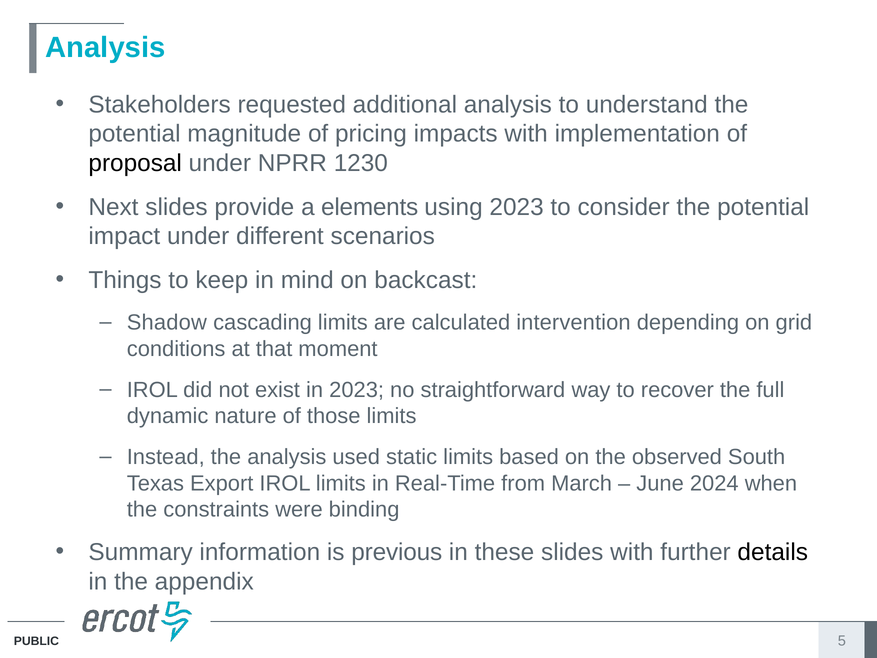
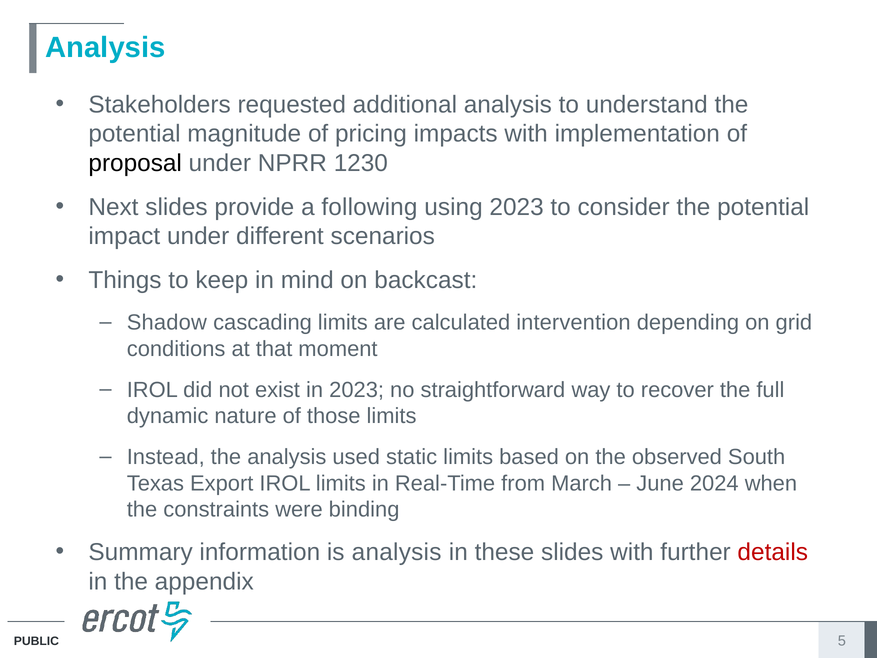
elements: elements -> following (369, 207)
is previous: previous -> analysis (397, 552)
details colour: black -> red (773, 552)
